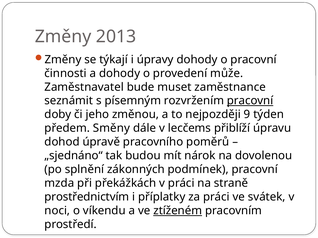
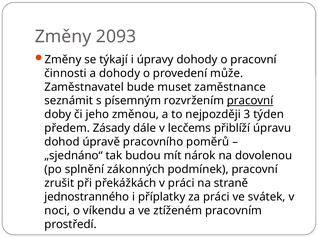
2013: 2013 -> 2093 (116, 37)
9: 9 -> 3 (247, 115)
Směny: Směny -> Zásady (112, 128)
mzda: mzda -> zrušit (59, 184)
prostřednictvím: prostřednictvím -> jednostranného (87, 197)
ztíženém underline: present -> none (178, 211)
